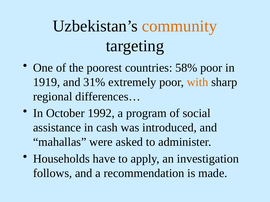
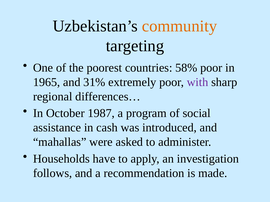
1919: 1919 -> 1965 (47, 82)
with colour: orange -> purple (198, 82)
1992: 1992 -> 1987 (101, 114)
